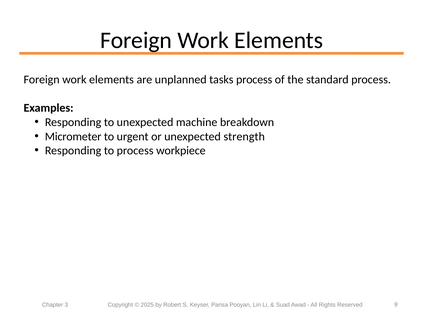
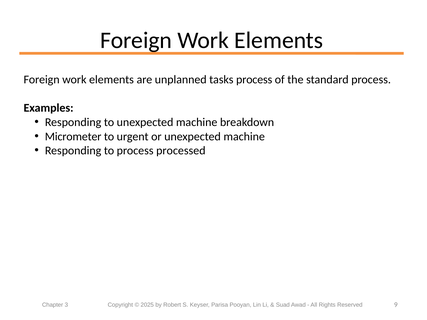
or unexpected strength: strength -> machine (244, 137)
workpiece: workpiece -> processed (181, 151)
